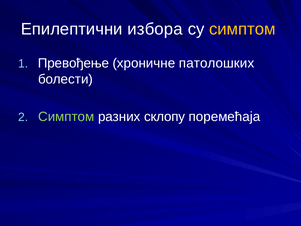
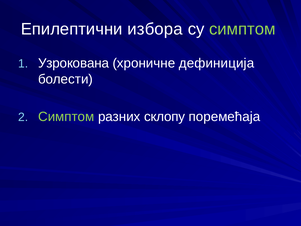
симптом colour: yellow -> light green (242, 29)
Превођење: Превођење -> Узрокована (74, 63)
патолошких: патолошких -> дефиниција (217, 63)
